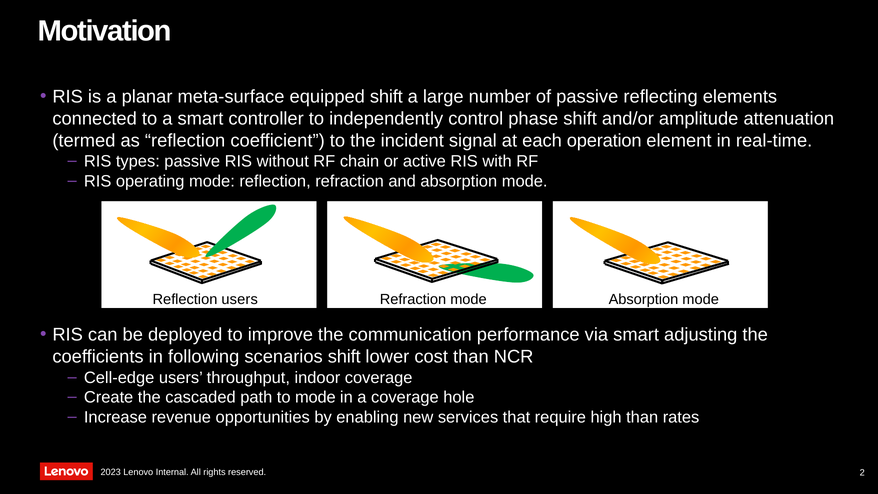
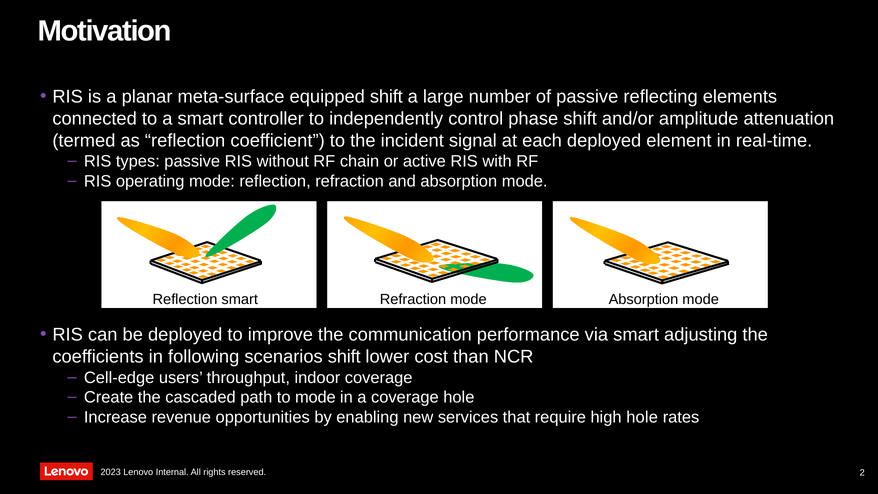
each operation: operation -> deployed (604, 141)
Reflection users: users -> smart (240, 299)
high than: than -> hole (642, 417)
